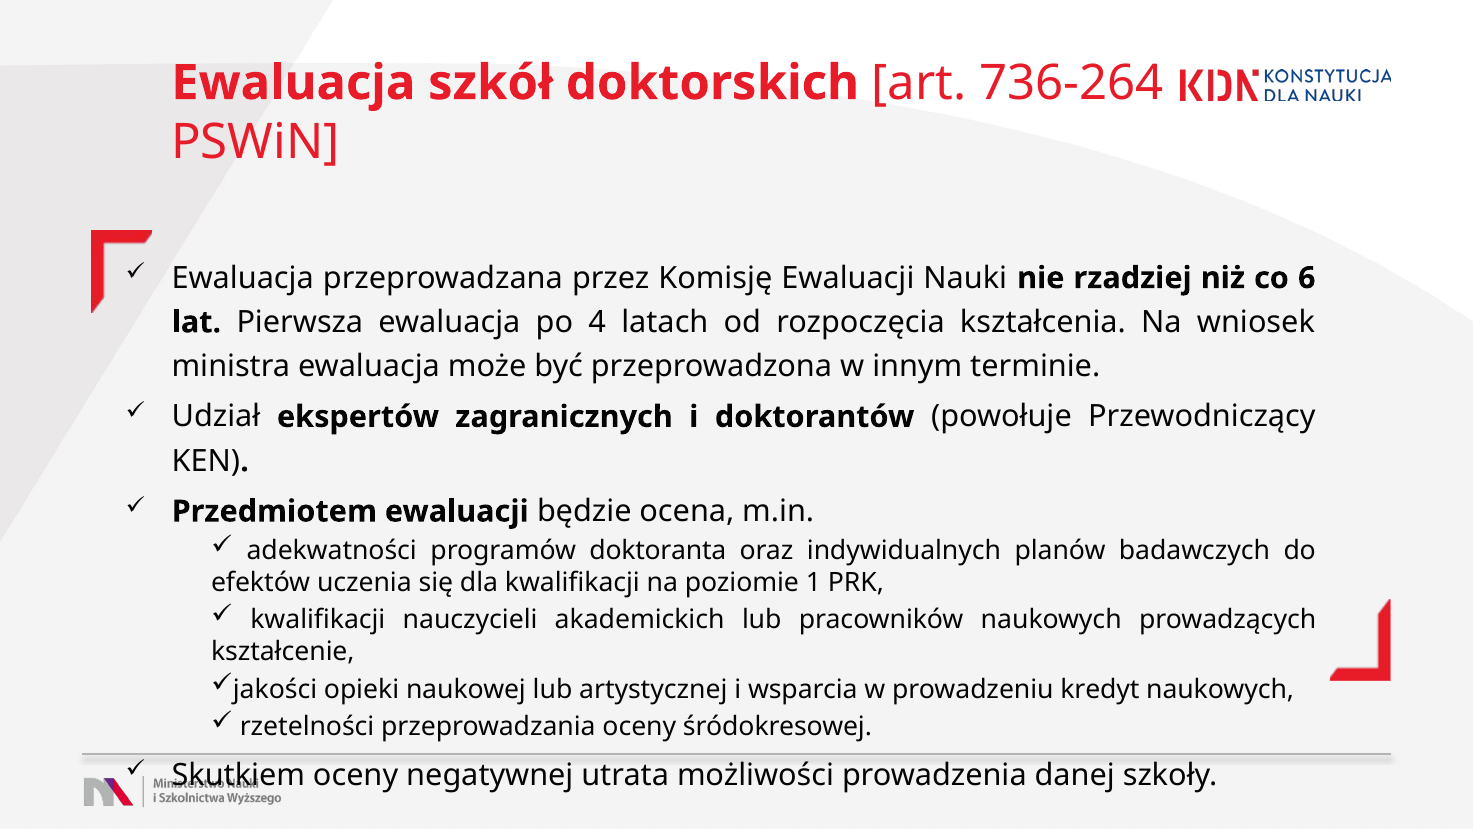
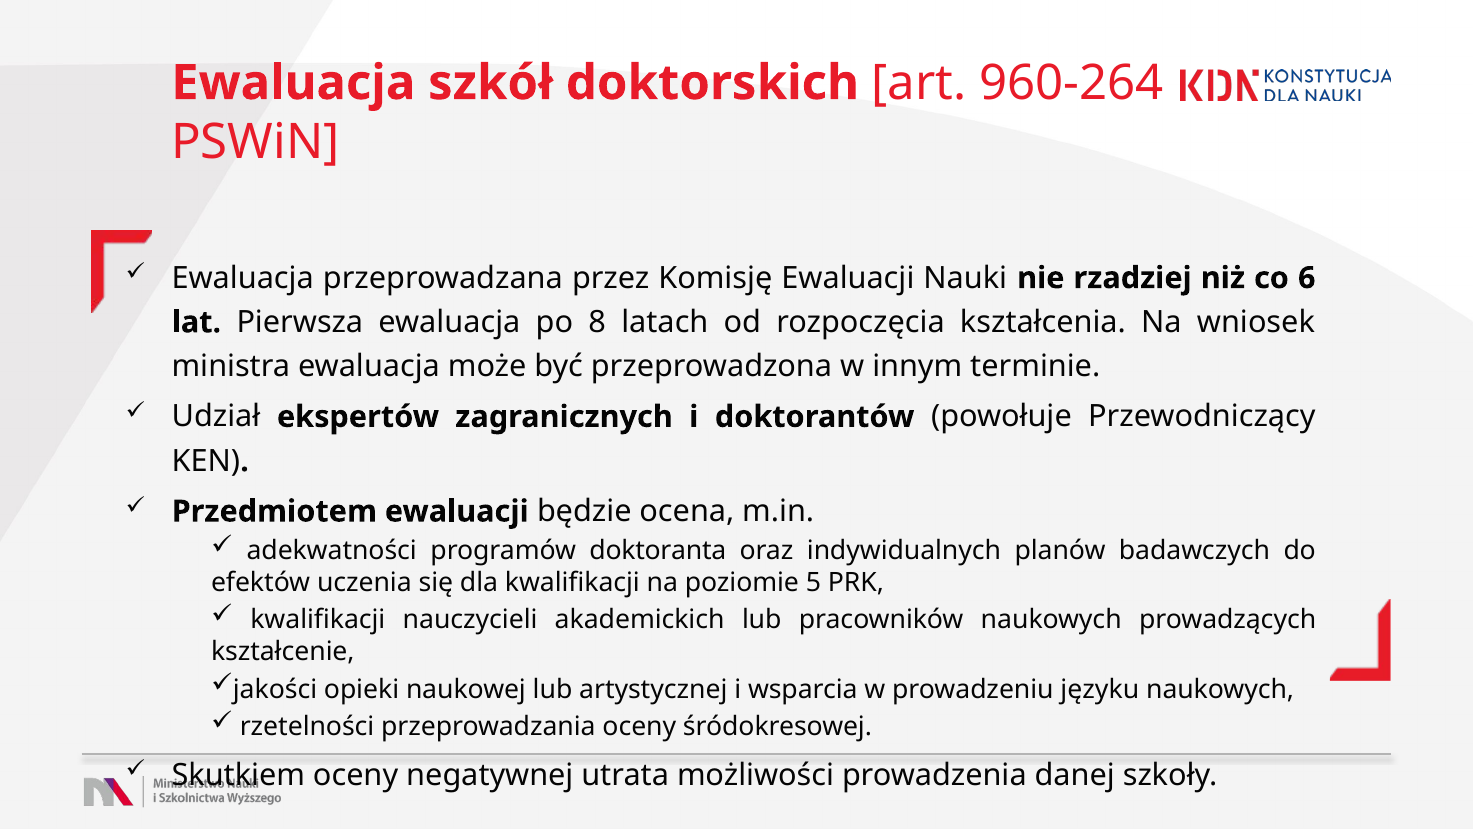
736-264: 736-264 -> 960-264 (1071, 83)
4: 4 -> 8 (597, 322)
1: 1 -> 5 (813, 583)
kredyt: kredyt -> języku (1100, 689)
